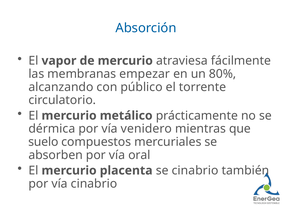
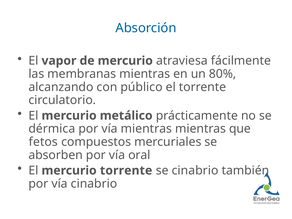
membranas empezar: empezar -> mientras (145, 74)
vía venidero: venidero -> mientras (146, 129)
suelo: suelo -> fetos (43, 142)
mercurio placenta: placenta -> torrente (126, 170)
